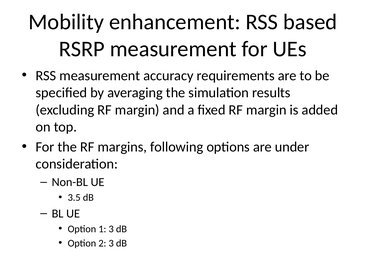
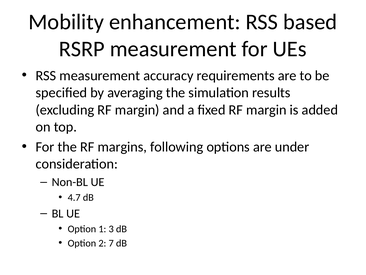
3.5: 3.5 -> 4.7 (74, 197)
2 3: 3 -> 7 (111, 243)
